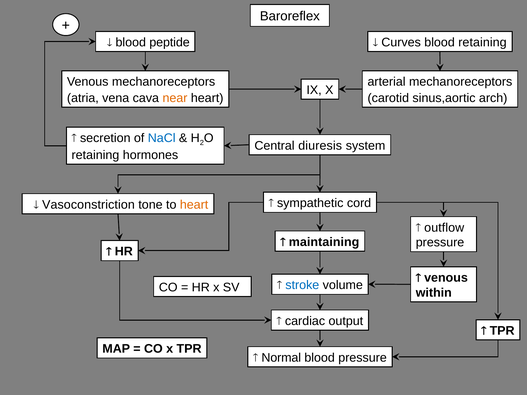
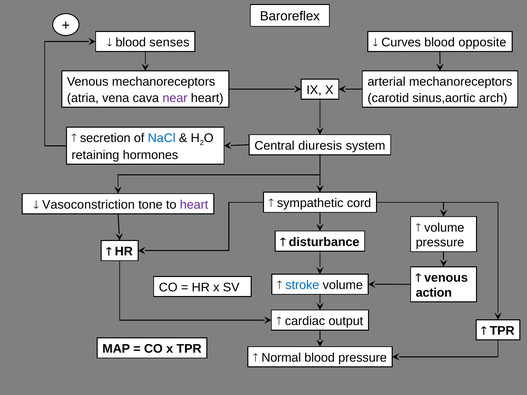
peptide: peptide -> senses (169, 42)
blood retaining: retaining -> opposite (482, 42)
near colour: orange -> purple (175, 98)
heart colour: orange -> purple (194, 205)
outflow: outflow -> volume (444, 228)
maintaining: maintaining -> disturbance (324, 242)
within: within -> action (434, 293)
